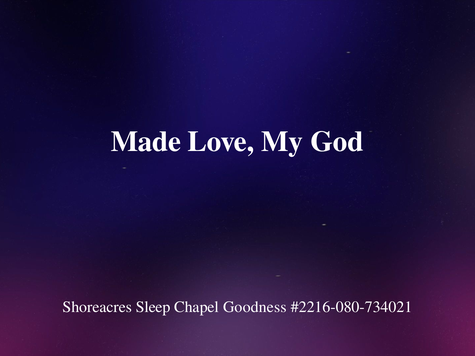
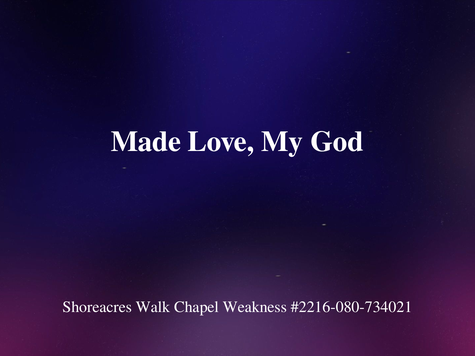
Sleep: Sleep -> Walk (153, 307)
Goodness: Goodness -> Weakness (255, 307)
